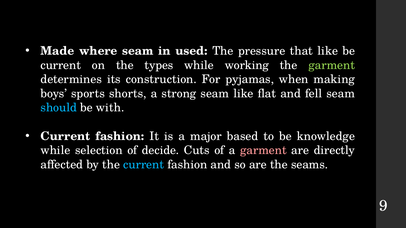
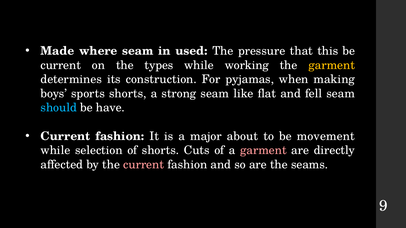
that like: like -> this (328, 51)
garment colour: light green -> yellow (332, 65)
with: with -> have (110, 108)
based: based -> about (243, 136)
knowledge: knowledge -> movement (326, 136)
of decide: decide -> shorts (161, 151)
current colour: light blue -> pink (144, 165)
